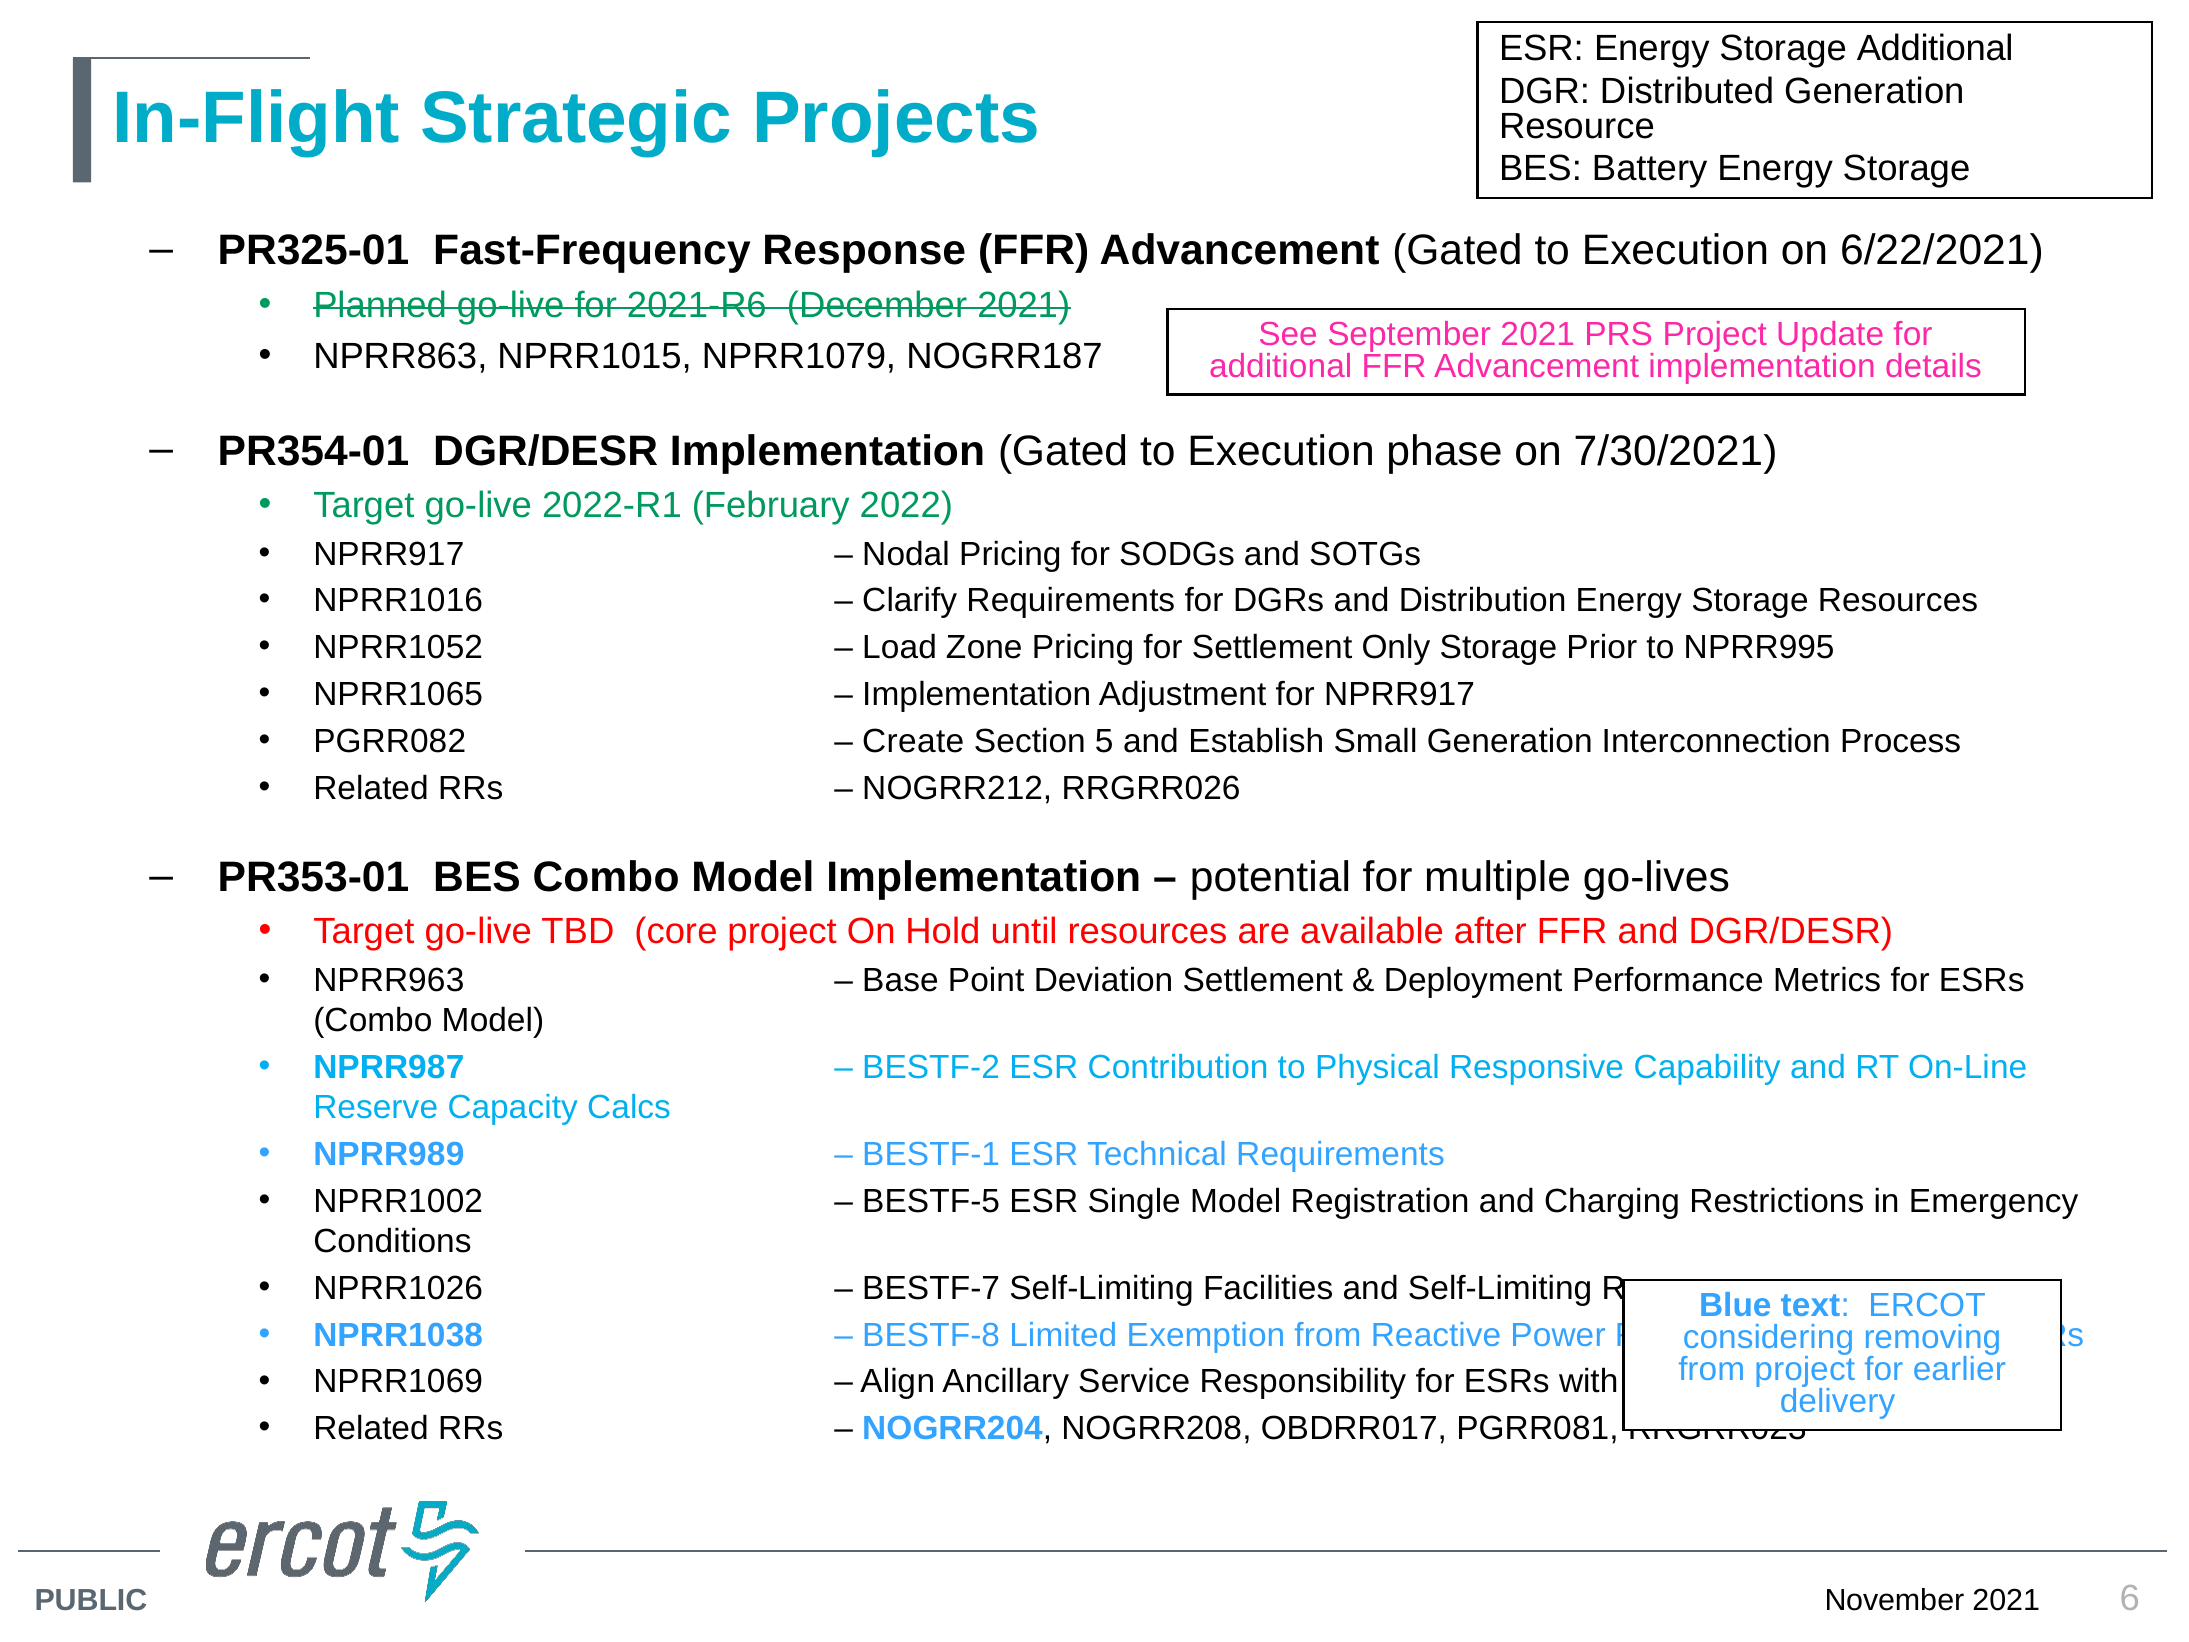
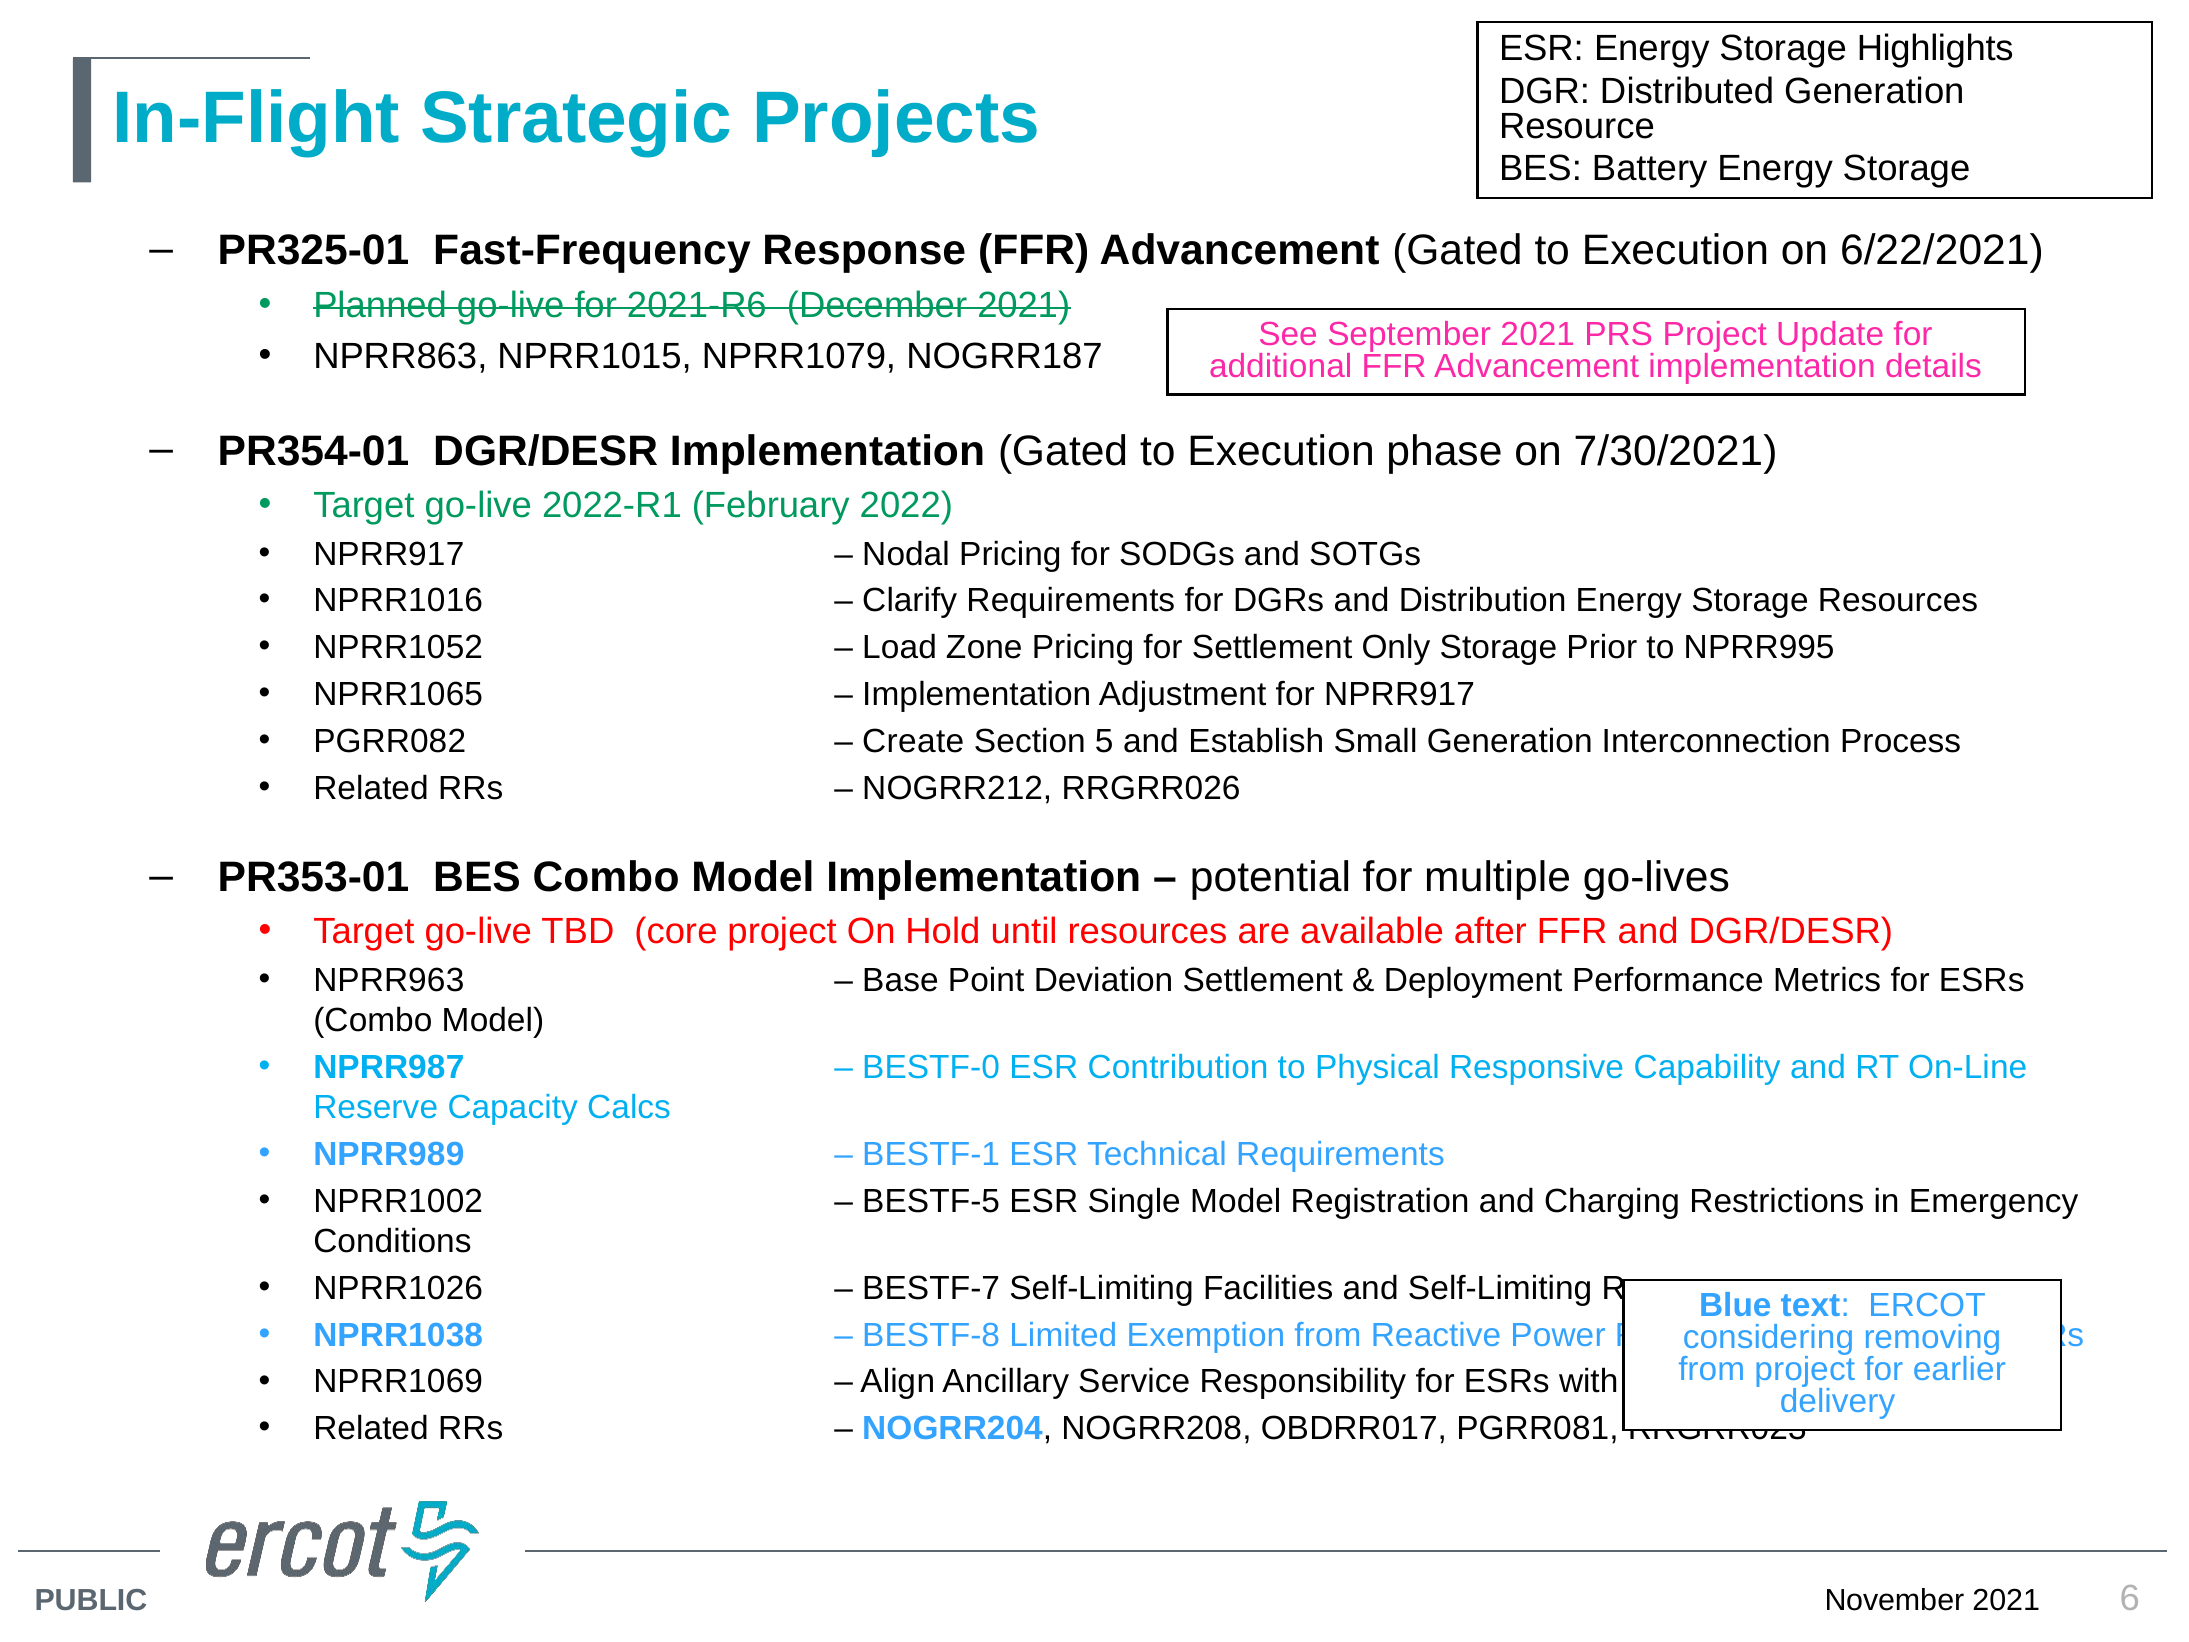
Storage Additional: Additional -> Highlights (1935, 49)
BESTF-2: BESTF-2 -> BESTF-0 (931, 1067)
